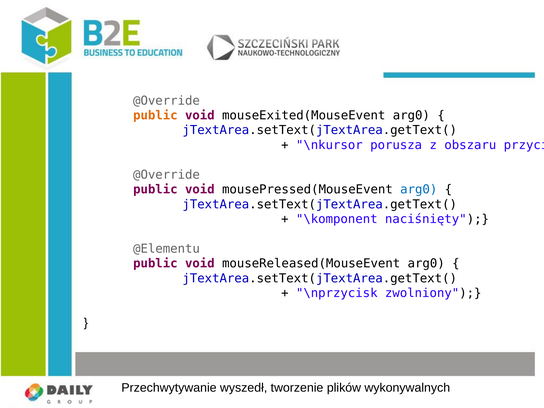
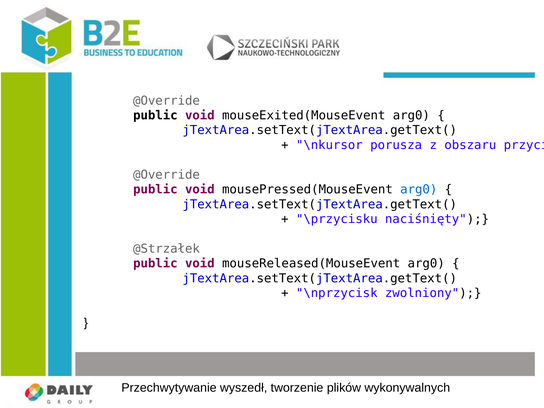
public colour: orange -> black (155, 115)
\komponent: \komponent -> \przycisku (337, 219)
@Elementu: @Elementu -> @Strzałek (167, 249)
